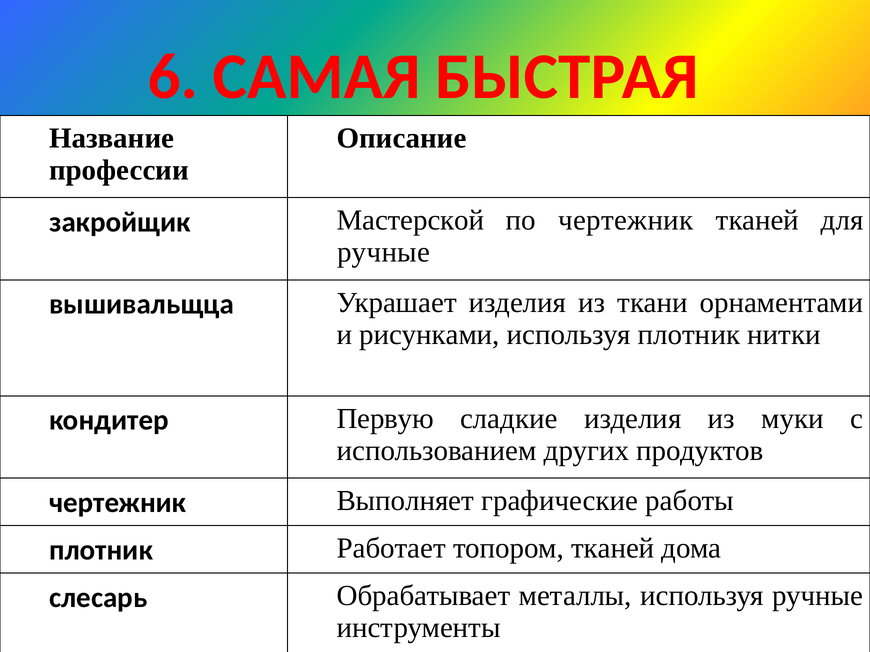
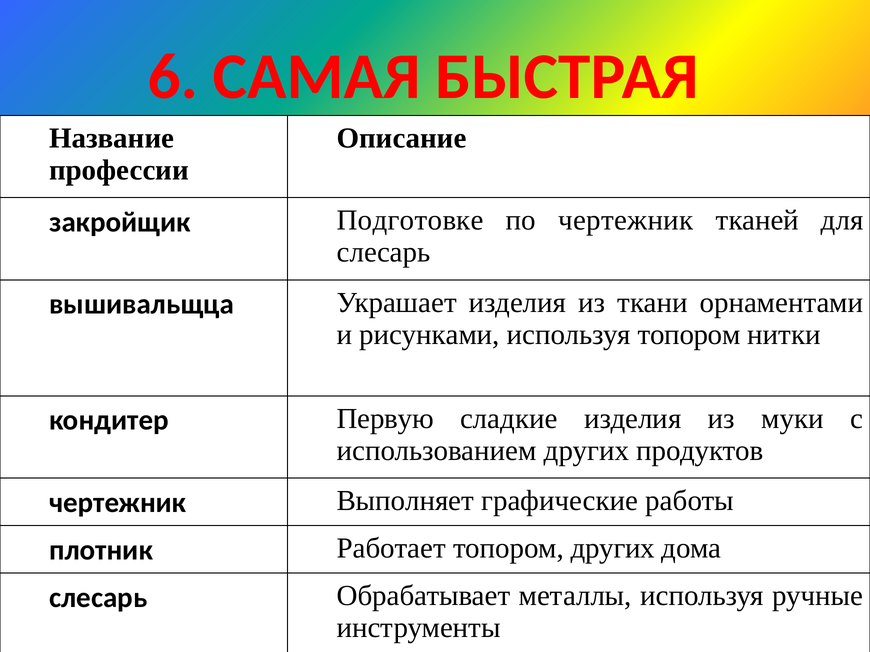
Мастерской: Мастерской -> Подготовке (410, 220)
ручные: ручные -> слесарь (384, 252)
используя плотник: плотник -> топором (689, 335)
топором тканей: тканей -> других (613, 549)
